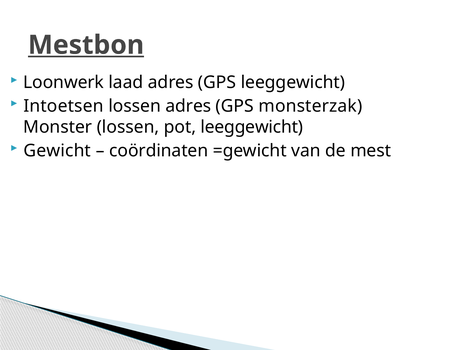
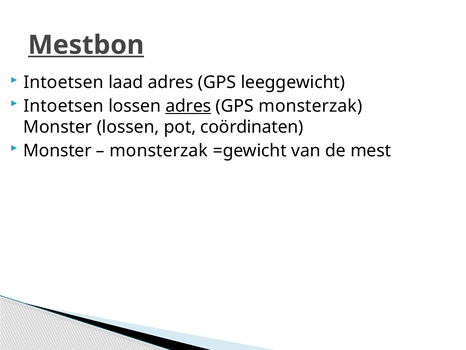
Loonwerk: Loonwerk -> Intoetsen (63, 82)
adres underline: none -> present (188, 106)
pot leeggewicht: leeggewicht -> coördinaten (252, 127)
Gewicht: Gewicht -> Monster (57, 150)
coördinaten: coördinaten -> monsterzak (159, 150)
